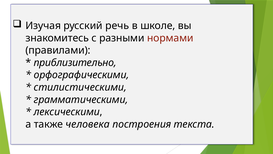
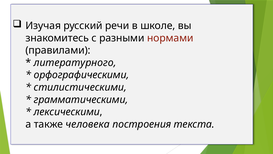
речь: речь -> речи (117, 26)
приблизительно: приблизительно -> литературного (75, 62)
